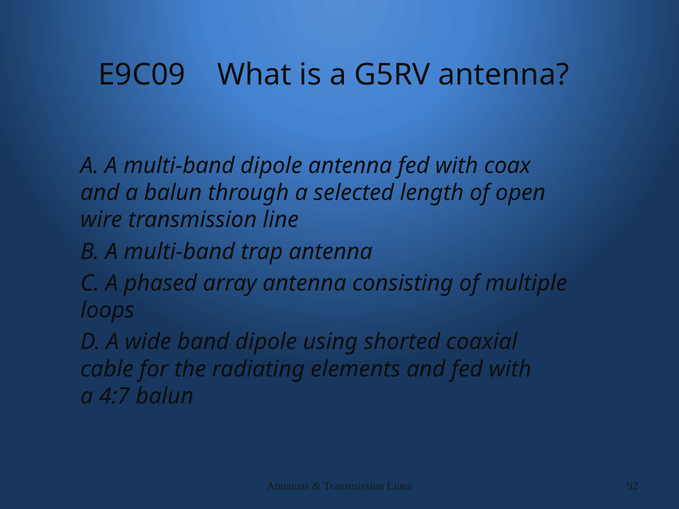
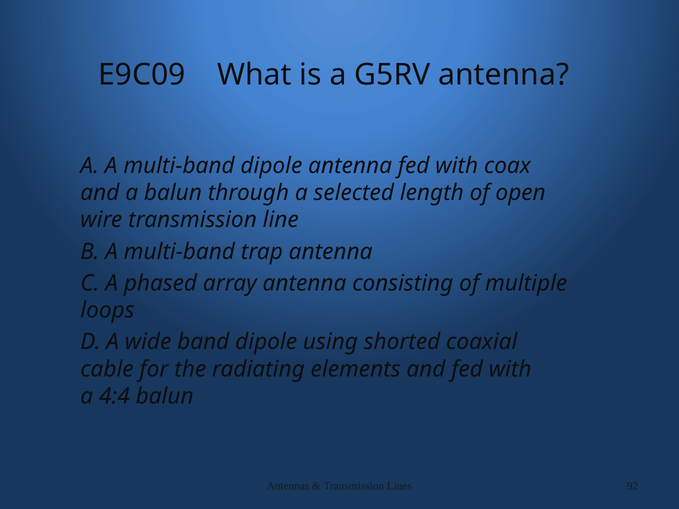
4:7: 4:7 -> 4:4 (114, 397)
